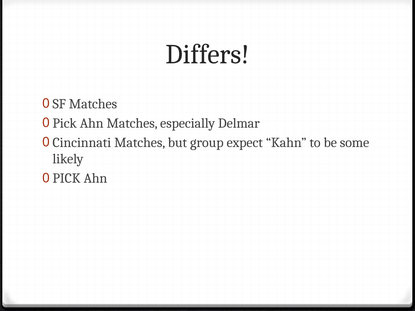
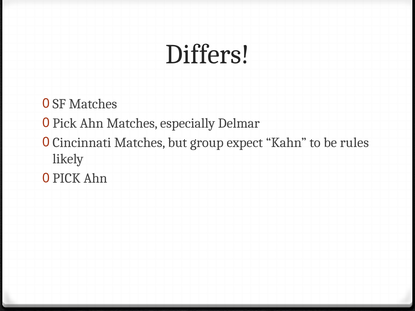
some: some -> rules (354, 143)
